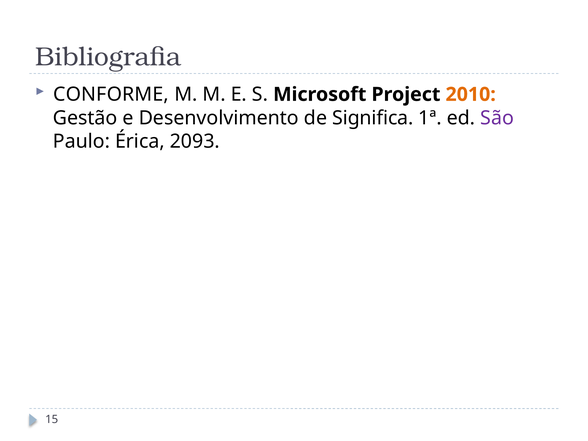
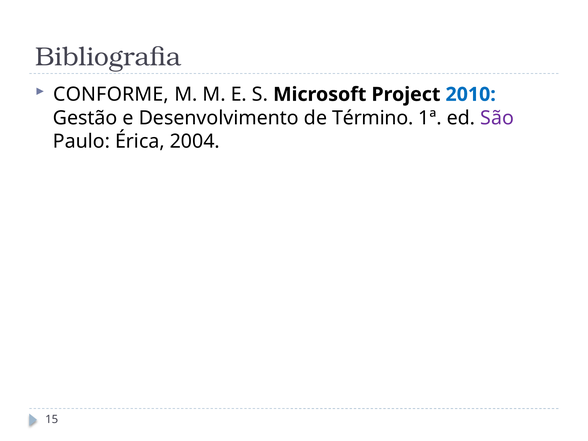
2010 colour: orange -> blue (471, 94)
Significa: Significa -> Término (373, 118)
2093: 2093 -> 2004 (195, 141)
